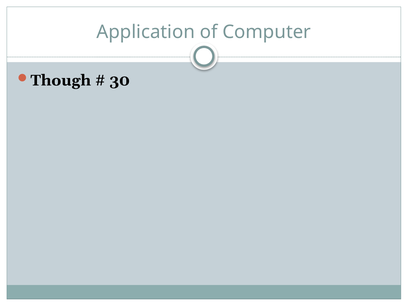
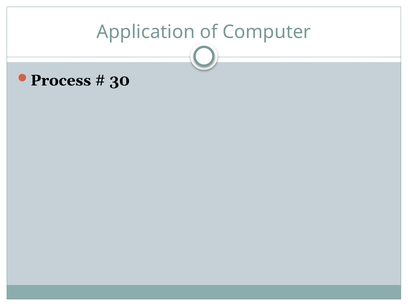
Though: Though -> Process (61, 80)
